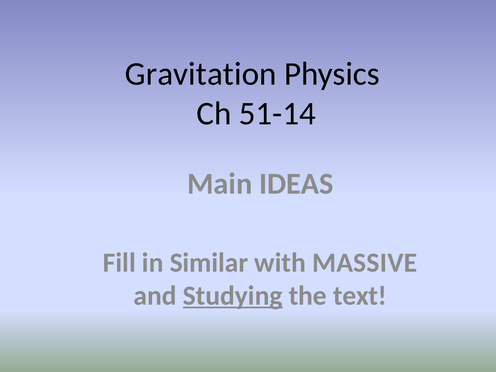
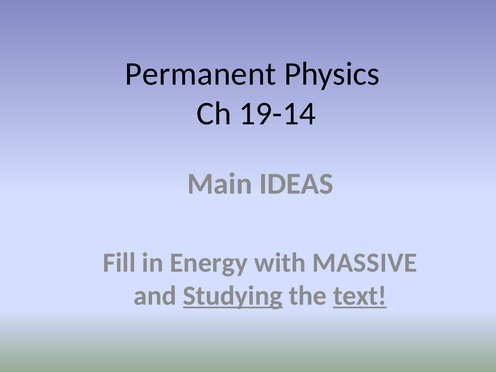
Gravitation: Gravitation -> Permanent (201, 74)
51-14: 51-14 -> 19-14 (277, 114)
Similar: Similar -> Energy (209, 263)
text underline: none -> present (360, 296)
